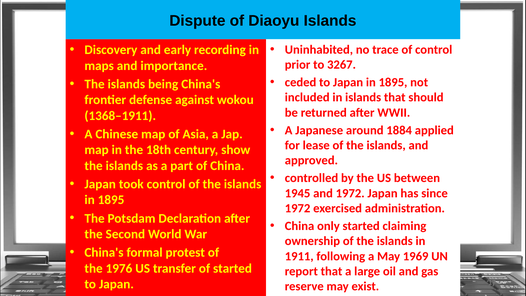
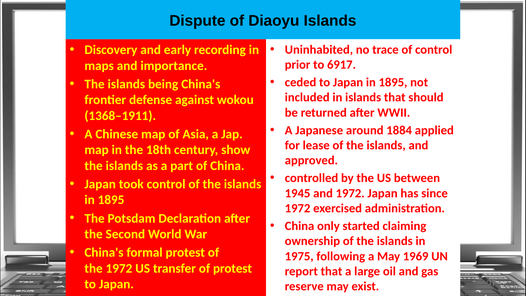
3267: 3267 -> 6917 (342, 65)
1911: 1911 -> 1975 (299, 256)
the 1976: 1976 -> 1972 (119, 268)
of started: started -> protest (233, 268)
